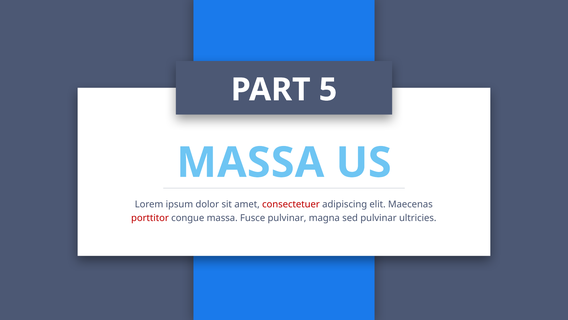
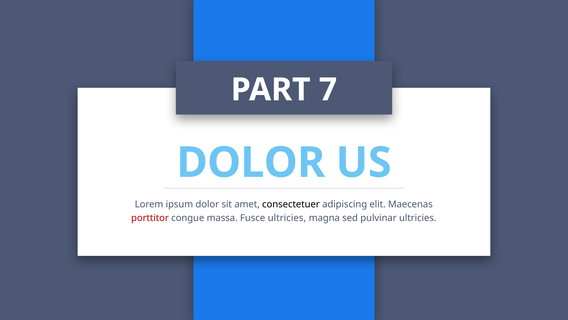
5: 5 -> 7 (328, 90)
MASSA: MASSA -> DOLOR (251, 163)
consectetuer colour: red -> black (291, 204)
Fusce pulvinar: pulvinar -> ultricies (287, 218)
